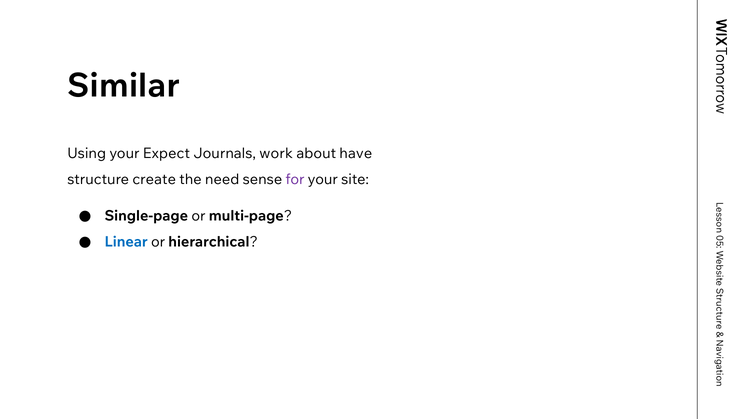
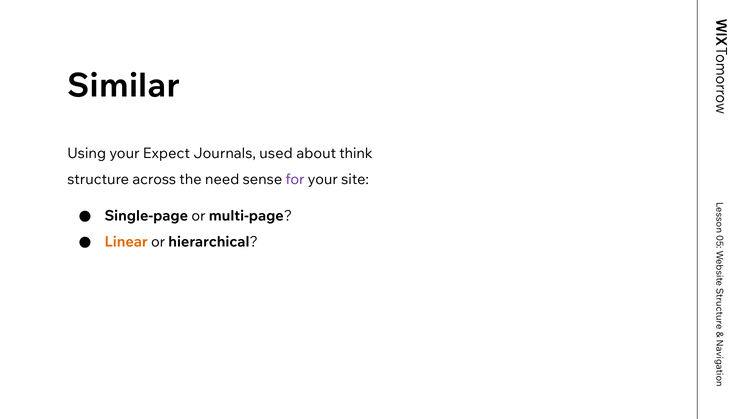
work: work -> used (276, 153)
have: have -> think (356, 153)
create: create -> across (154, 179)
Linear colour: blue -> orange (126, 242)
